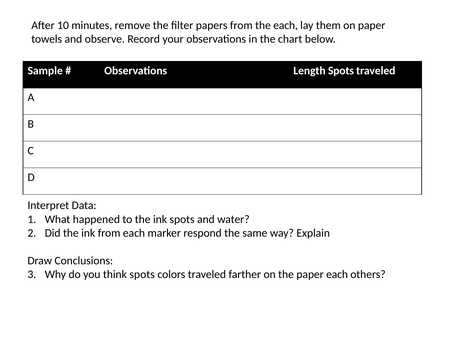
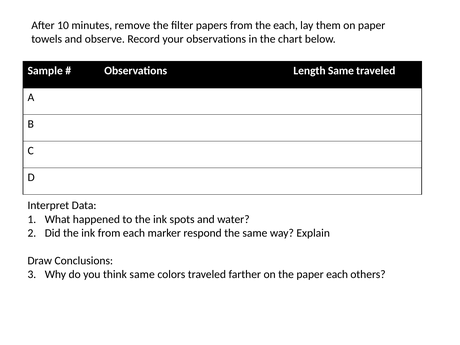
Length Spots: Spots -> Same (341, 71)
think spots: spots -> same (142, 274)
